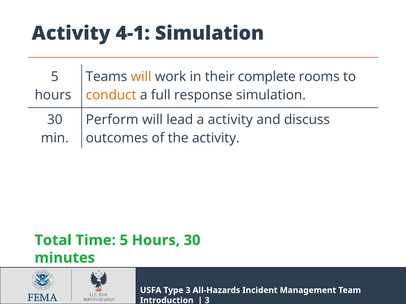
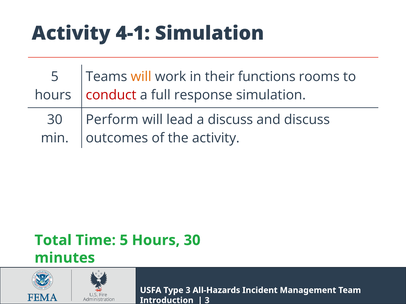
complete: complete -> functions (267, 77)
conduct colour: orange -> red (111, 95)
a activity: activity -> discuss (230, 120)
